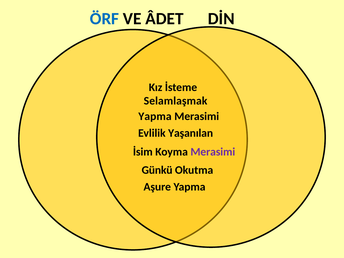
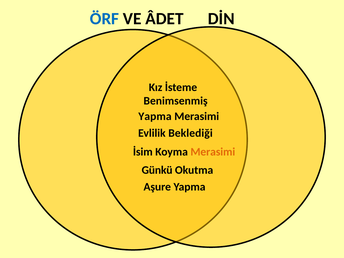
Selamlaşmak: Selamlaşmak -> Benimsenmiş (176, 101)
Yaşanılan: Yaşanılan -> Beklediği (191, 133)
Merasimi colour: purple -> orange (213, 152)
